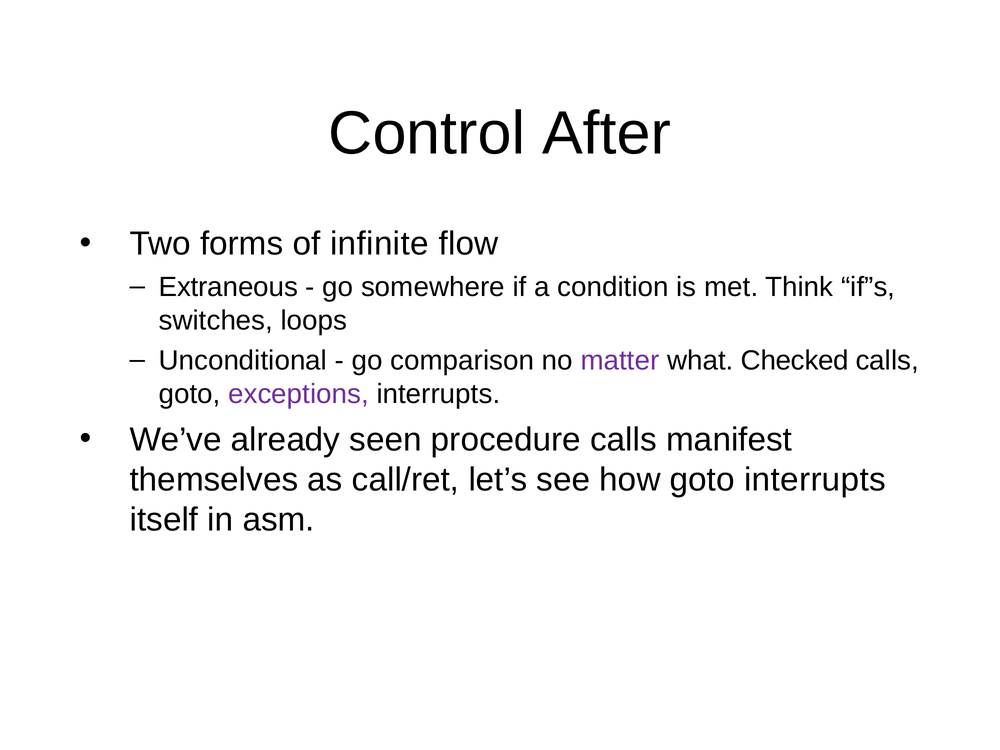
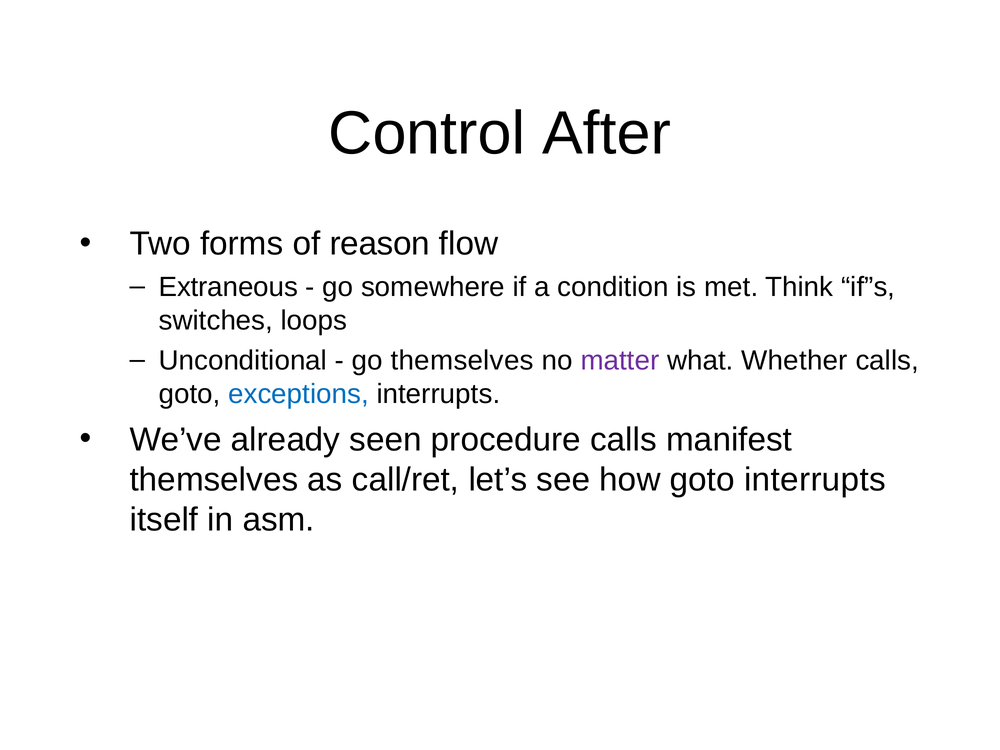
infinite: infinite -> reason (380, 244)
go comparison: comparison -> themselves (462, 361)
Checked: Checked -> Whether (795, 361)
exceptions colour: purple -> blue (299, 394)
